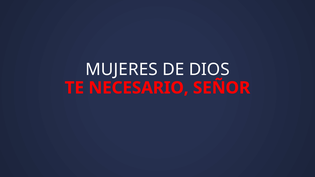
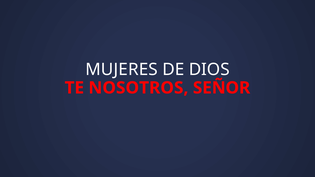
NECESARIO: NECESARIO -> NOSOTROS (138, 88)
